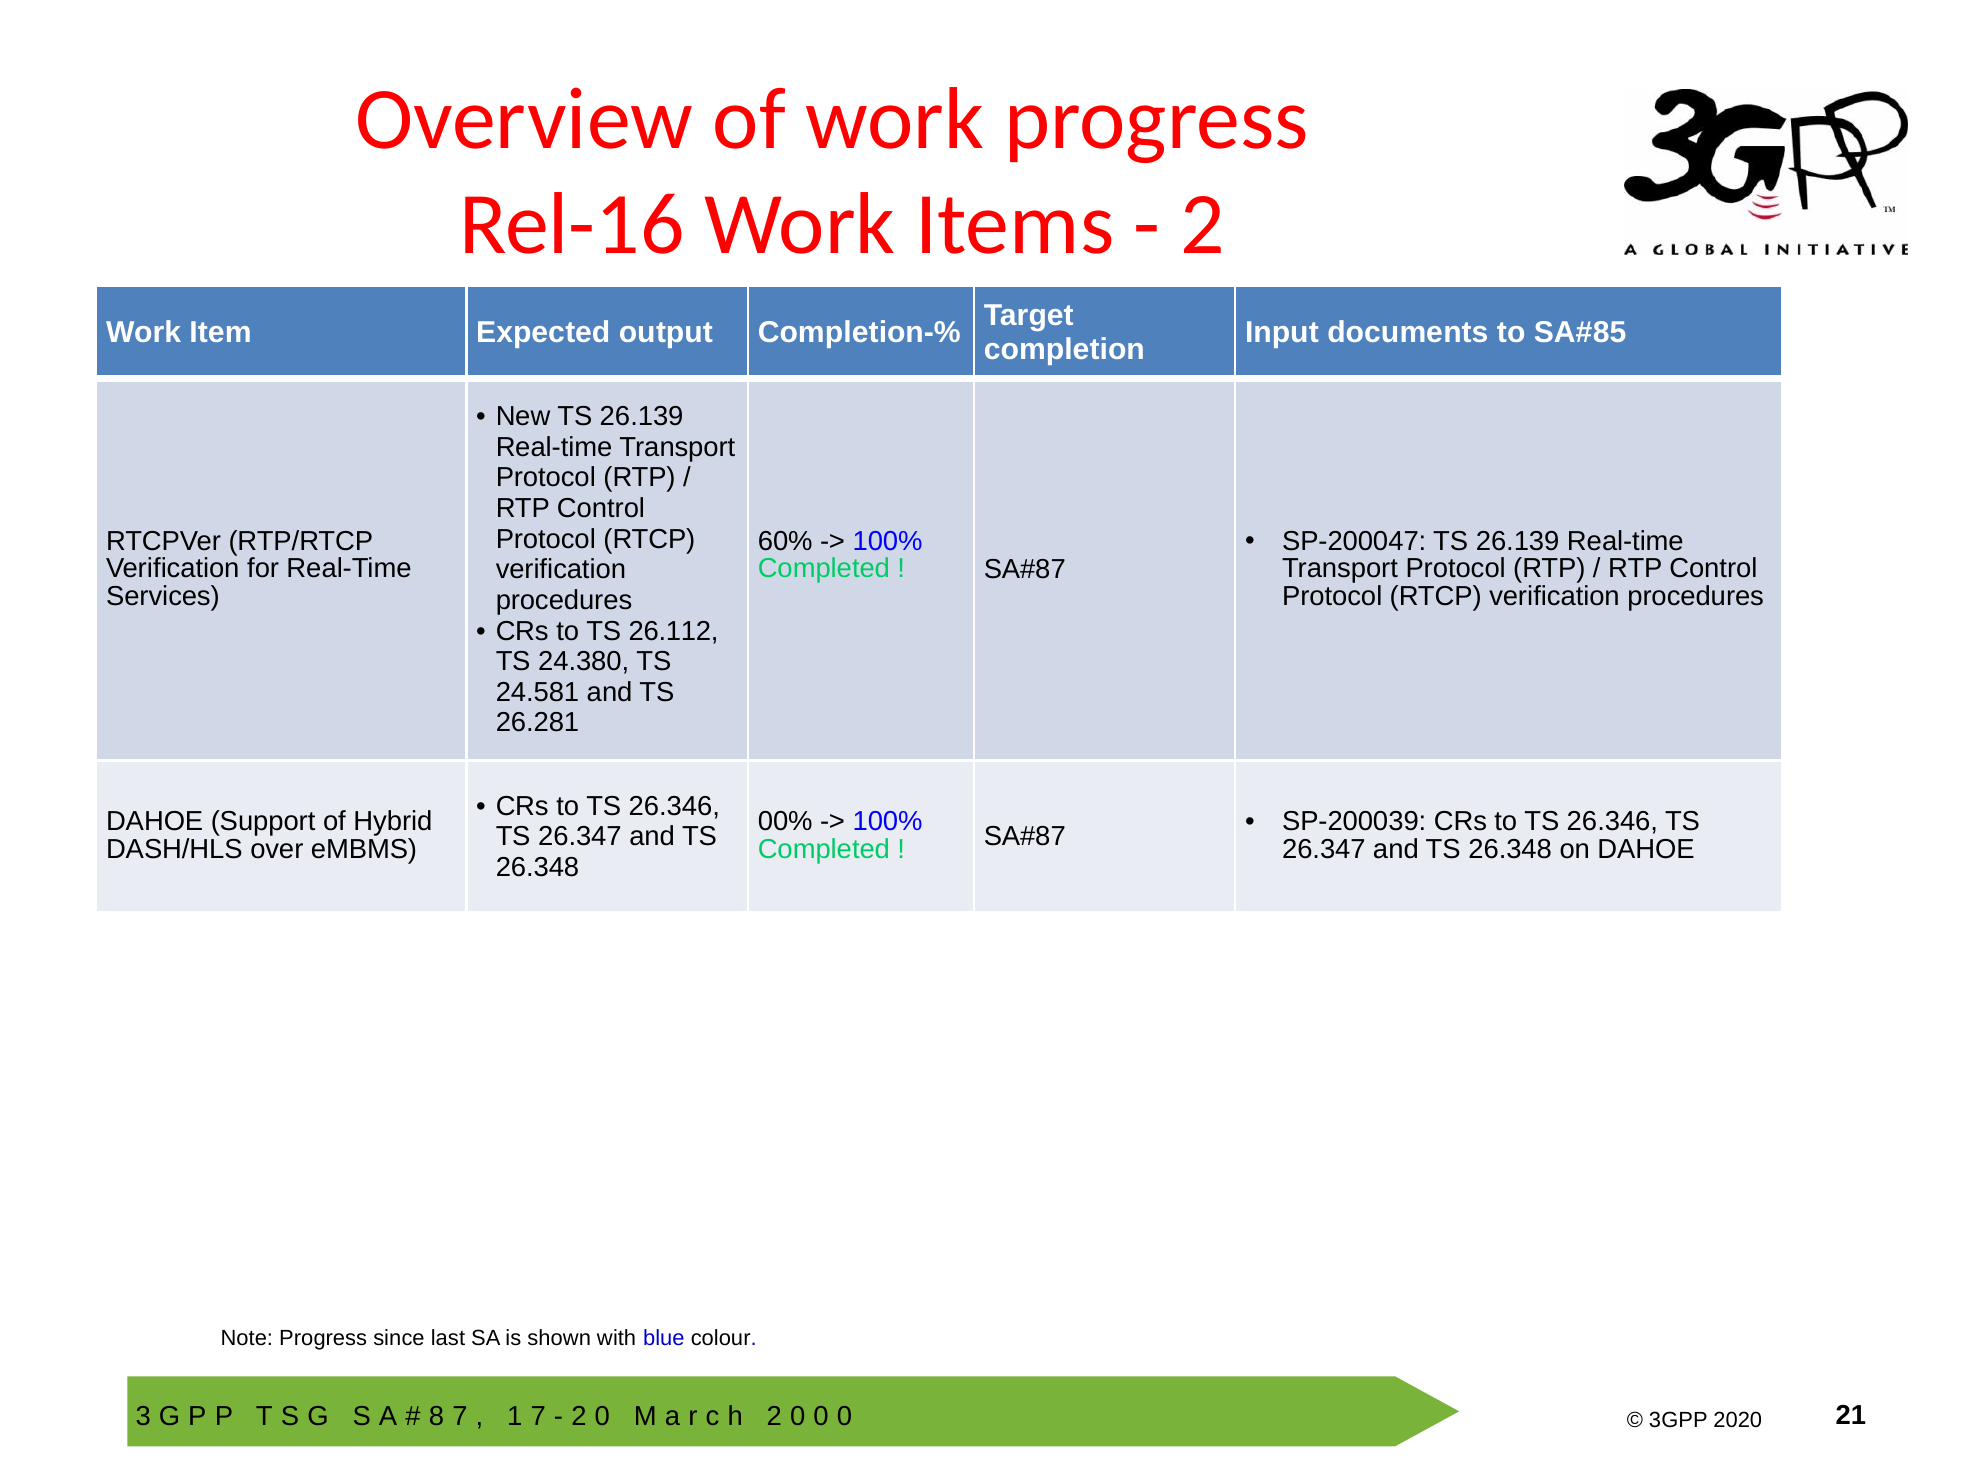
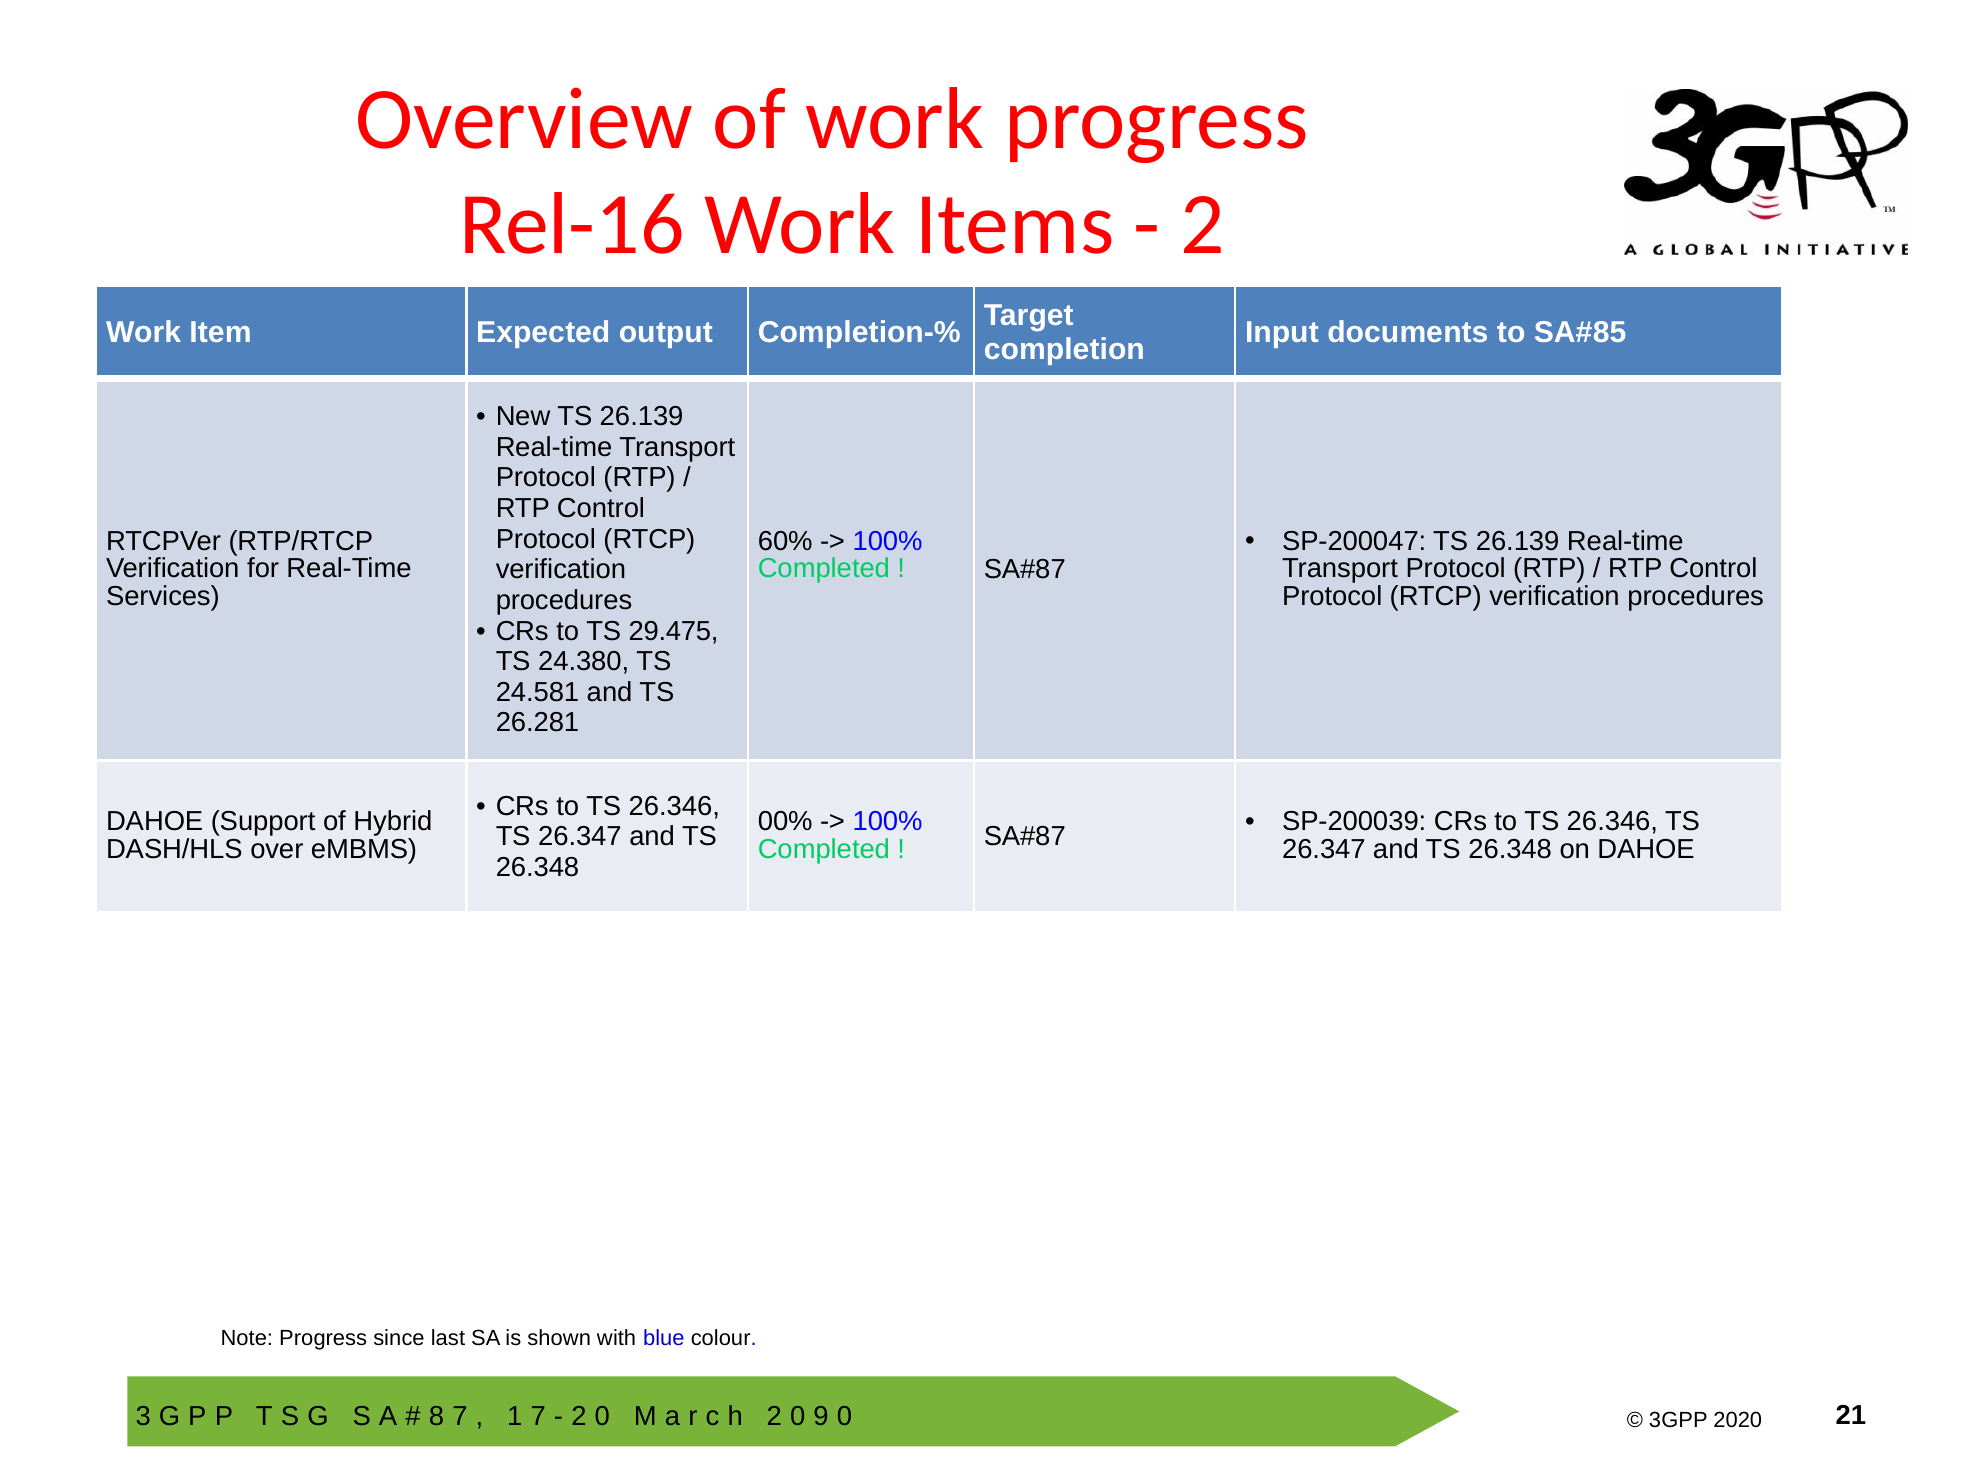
26.112: 26.112 -> 29.475 (673, 631)
0: 0 -> 9 (821, 1416)
